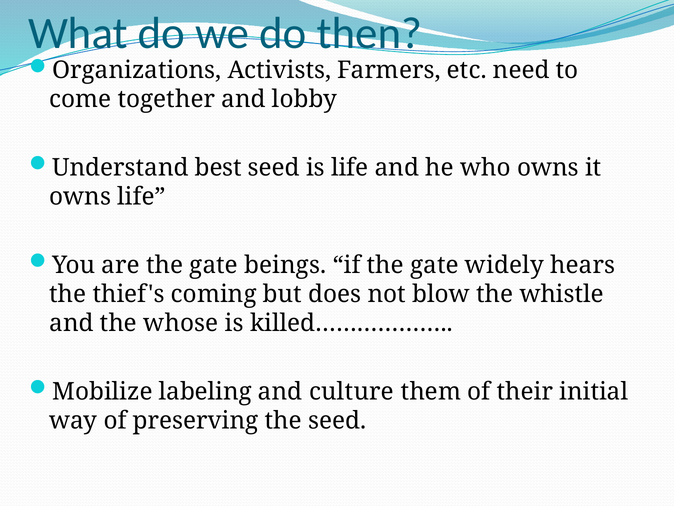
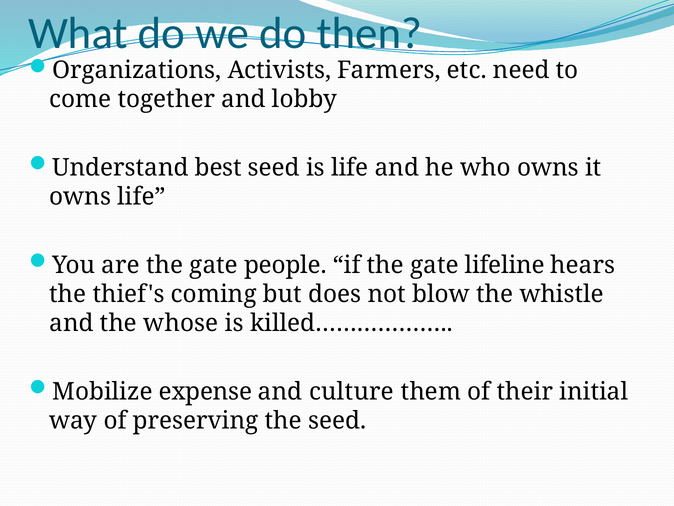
beings: beings -> people (285, 265)
widely: widely -> lifeline (505, 265)
labeling: labeling -> expense (205, 391)
